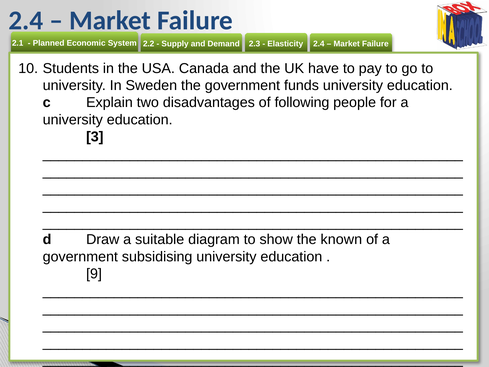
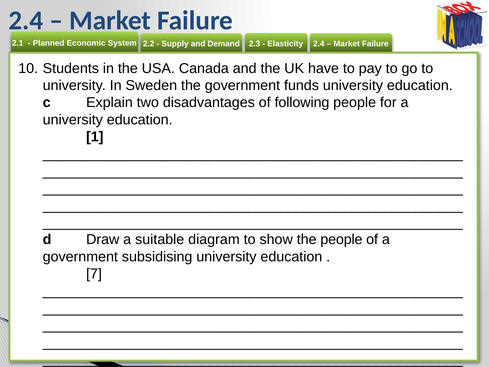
3: 3 -> 1 (95, 137)
the known: known -> people (341, 239)
9: 9 -> 7 (94, 274)
